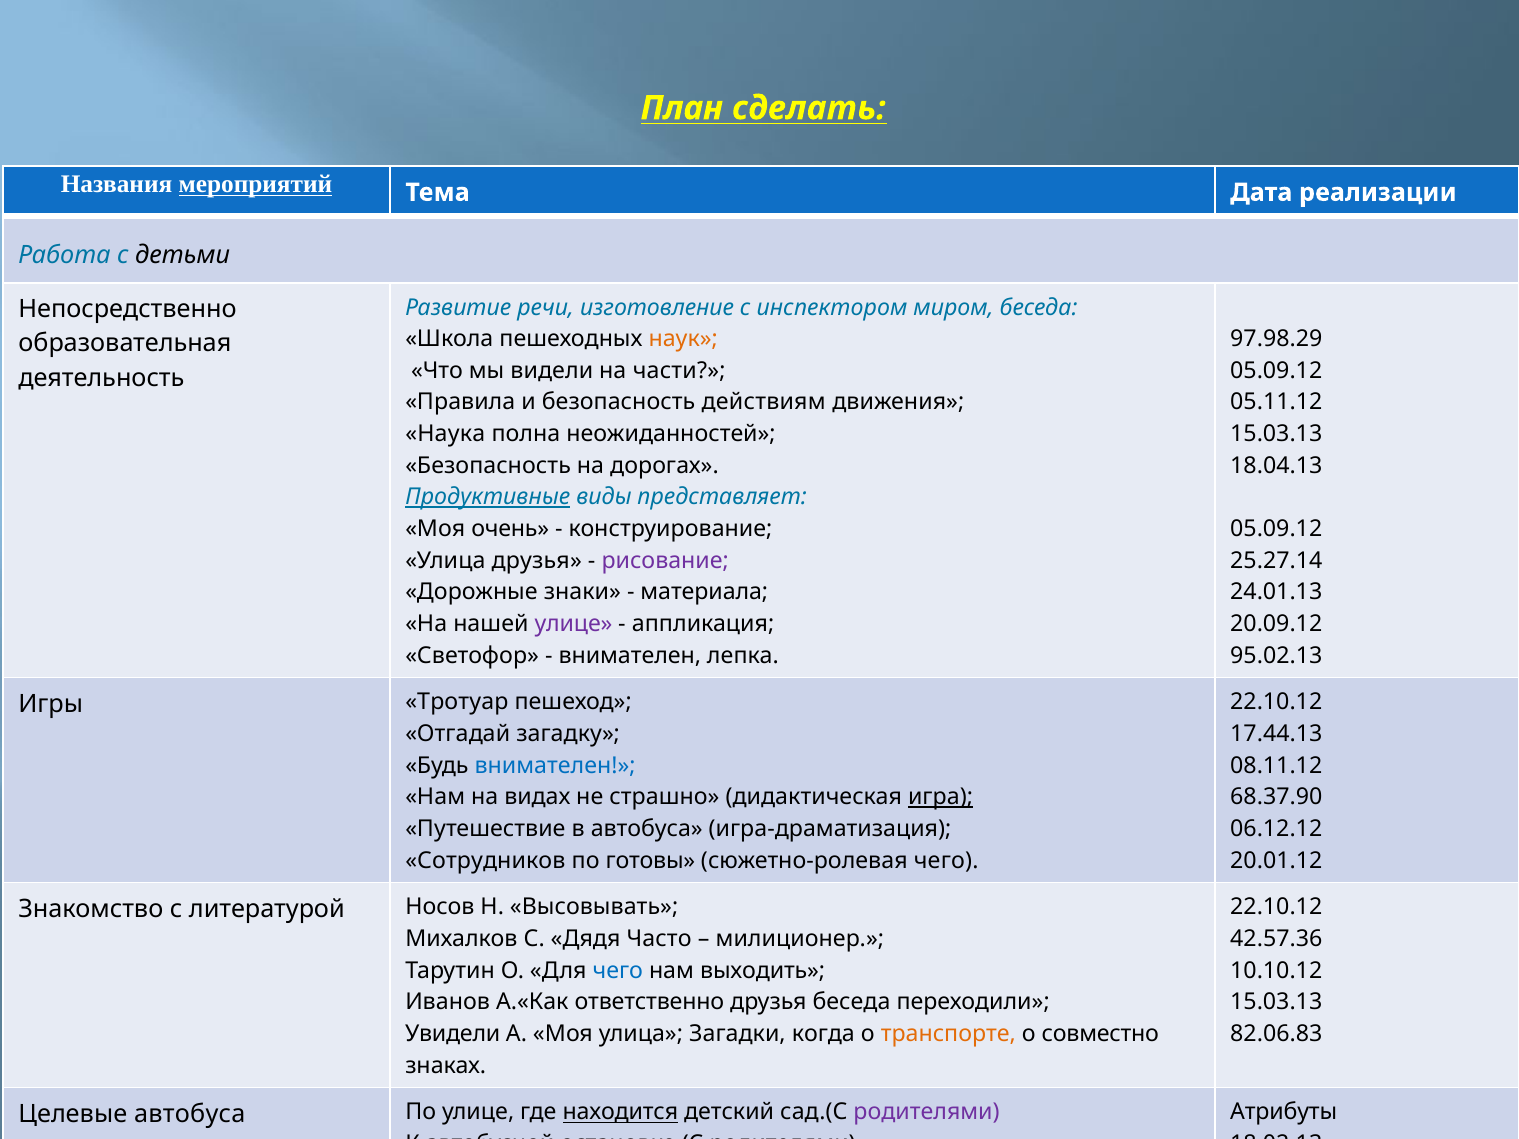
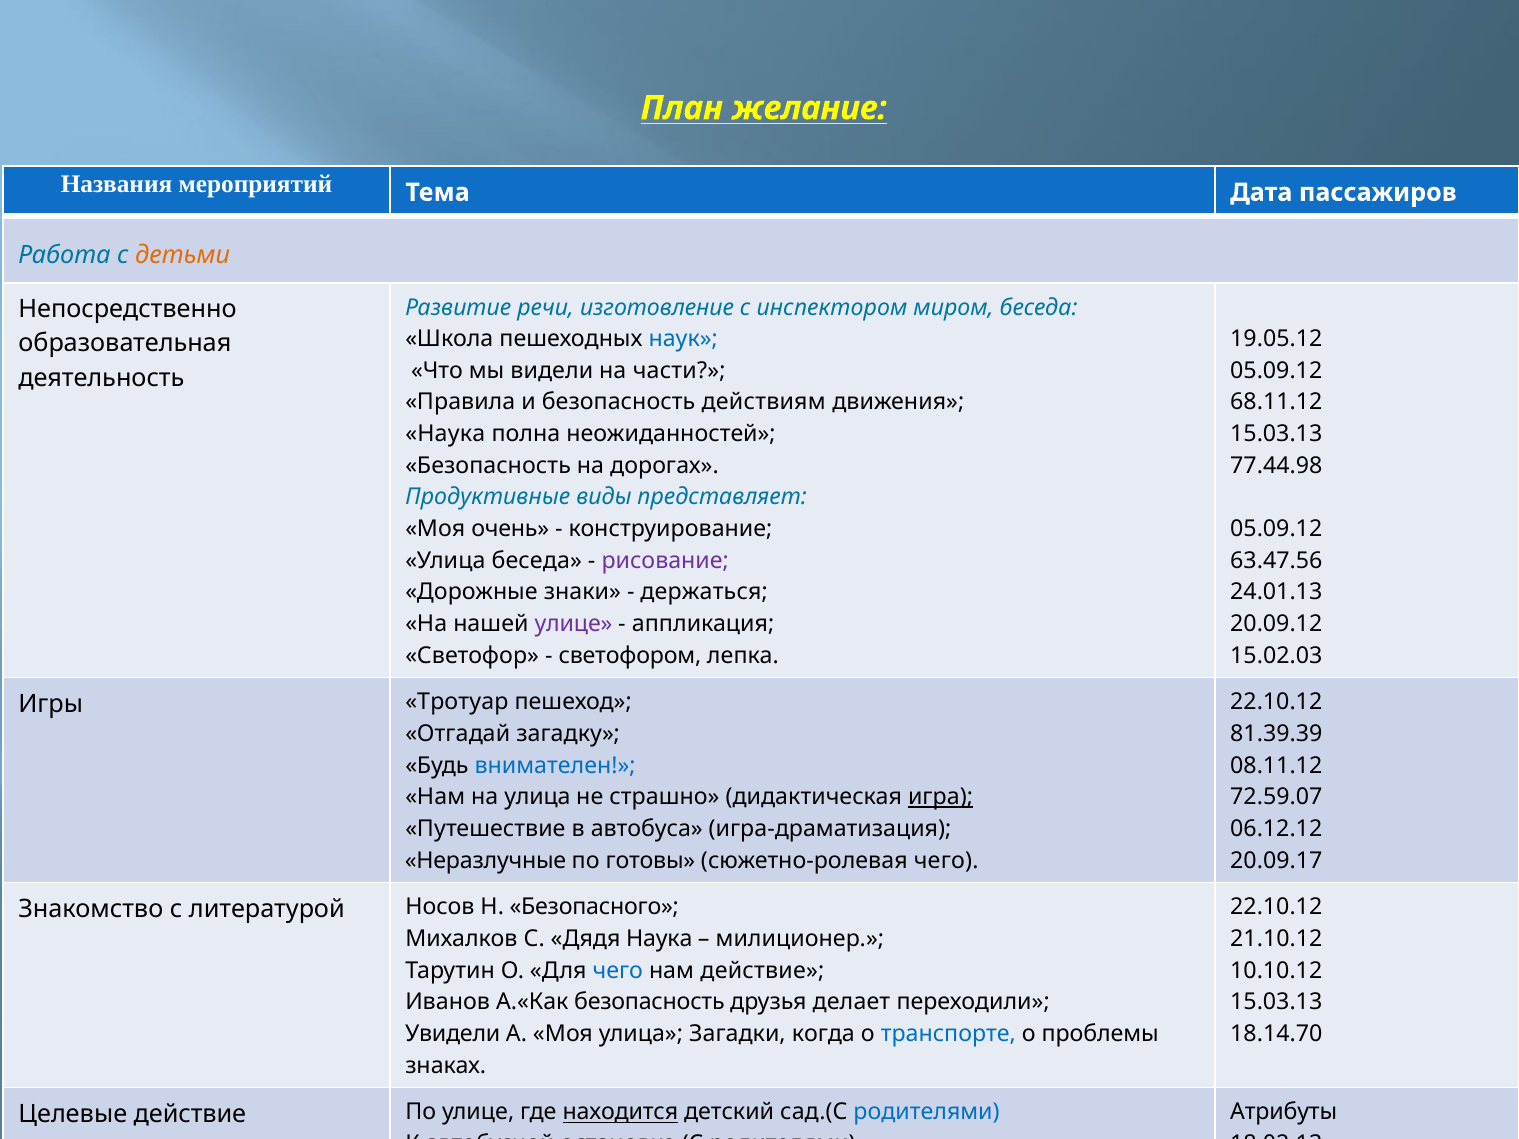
сделать: сделать -> желание (809, 108)
мероприятий underline: present -> none (255, 185)
реализации: реализации -> пассажиров (1378, 192)
детьми colour: black -> orange (183, 256)
наук colour: orange -> blue (683, 339)
97.98.29: 97.98.29 -> 19.05.12 (1276, 339)
05.11.12: 05.11.12 -> 68.11.12 (1276, 402)
18.04.13: 18.04.13 -> 77.44.98 (1276, 466)
Продуктивные underline: present -> none (488, 497)
Улица друзья: друзья -> беседа (537, 561)
25.27.14: 25.27.14 -> 63.47.56 (1276, 561)
материала: материала -> держаться (704, 592)
внимателен: внимателен -> светофором (630, 656)
95.02.13: 95.02.13 -> 15.02.03 (1276, 656)
17.44.13: 17.44.13 -> 81.39.39 (1276, 734)
на видах: видах -> улица (537, 797)
68.37.90: 68.37.90 -> 72.59.07 (1276, 797)
Сотрудников: Сотрудников -> Неразлучные (486, 861)
20.01.12: 20.01.12 -> 20.09.17 (1276, 861)
Н Высовывать: Высовывать -> Безопасного (594, 907)
Дядя Часто: Часто -> Наука (659, 939)
42.57.36: 42.57.36 -> 21.10.12 (1276, 939)
нам выходить: выходить -> действие (762, 971)
А.«Как ответственно: ответственно -> безопасность (649, 1002)
друзья беседа: беседа -> делает (851, 1002)
транспорте colour: orange -> blue (948, 1034)
совместно: совместно -> проблемы (1100, 1034)
82.06.83: 82.06.83 -> 18.14.70 (1276, 1034)
Целевые автобуса: автобуса -> действие (190, 1114)
родителями colour: purple -> blue (927, 1113)
